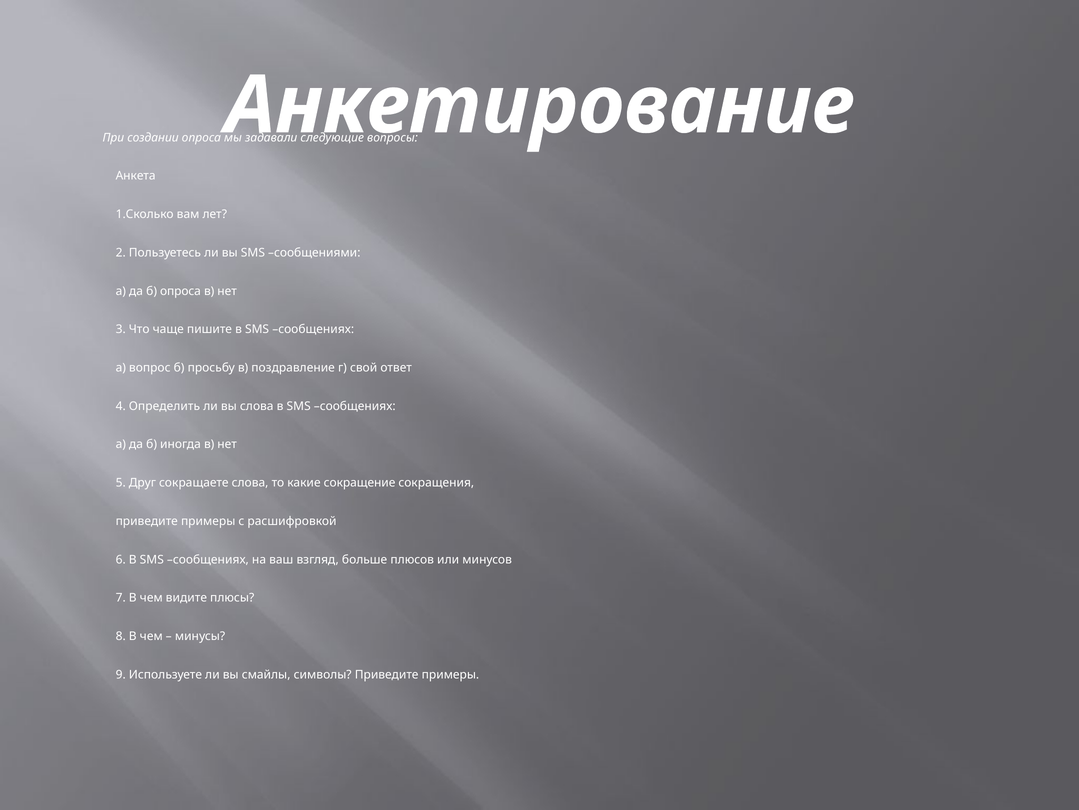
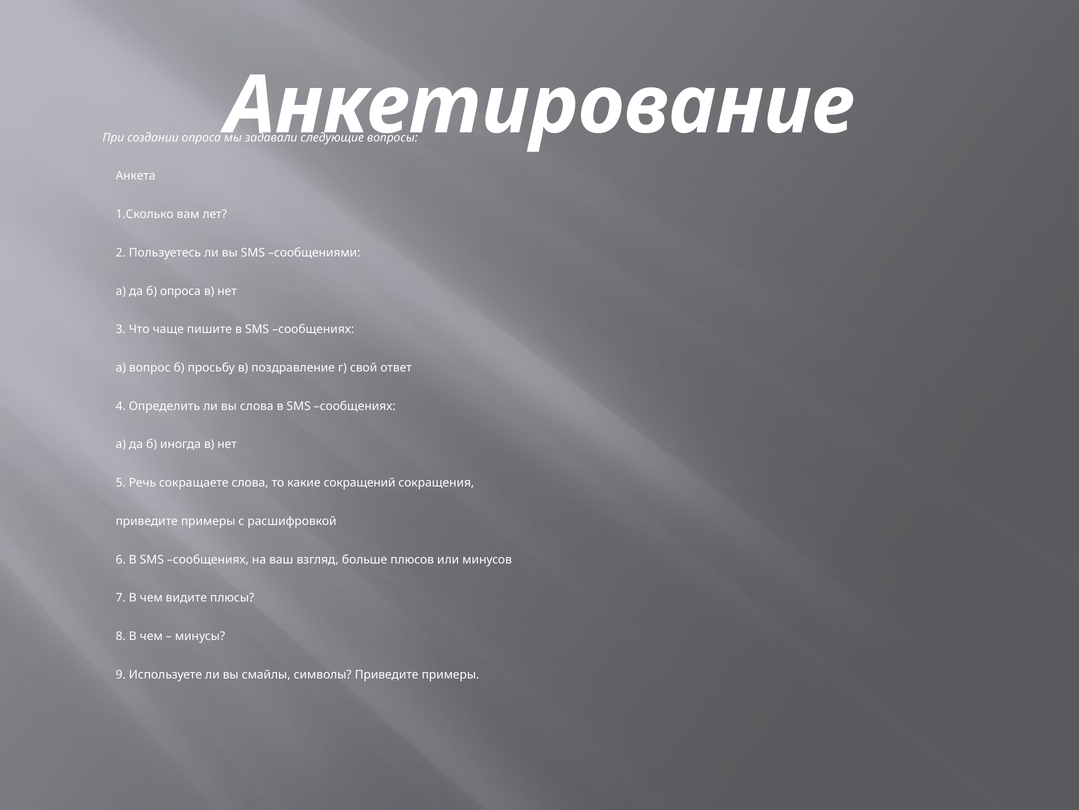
Друг: Друг -> Речь (142, 482)
сокращение: сокращение -> сокращений (360, 482)
